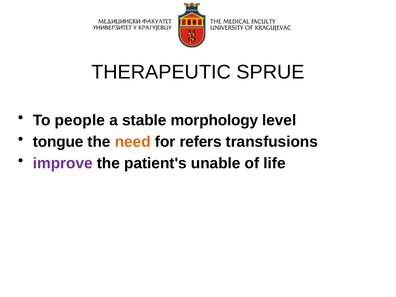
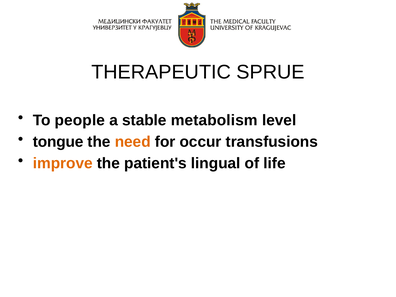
morphology: morphology -> metabolism (214, 120)
refers: refers -> occur (201, 142)
improve colour: purple -> orange (63, 163)
unable: unable -> lingual (216, 163)
